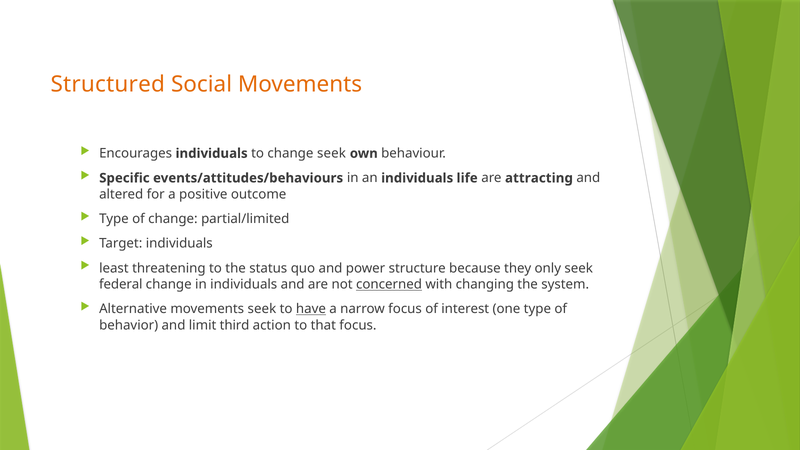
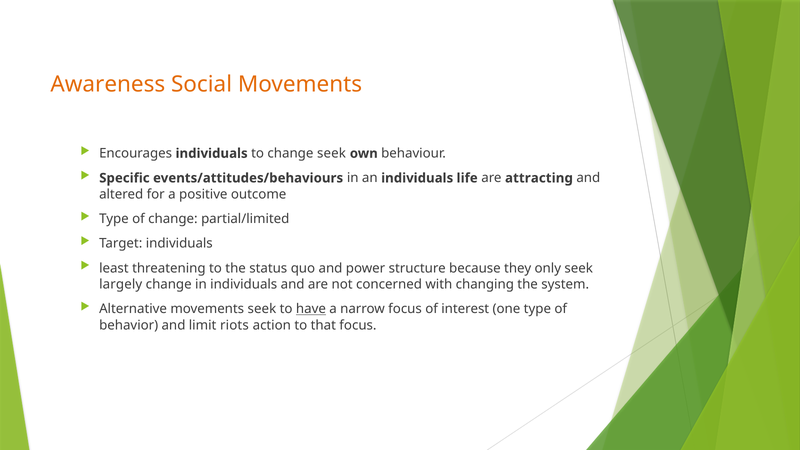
Structured: Structured -> Awareness (108, 84)
federal: federal -> largely (121, 284)
concerned underline: present -> none (389, 284)
third: third -> riots (234, 325)
